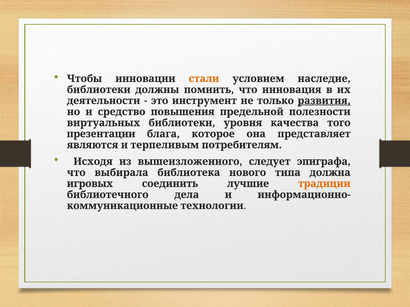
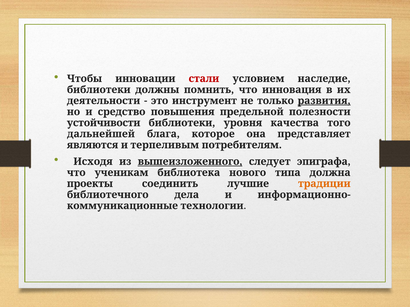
стали colour: orange -> red (204, 79)
виртуальных: виртуальных -> устойчивости (104, 123)
презентации: презентации -> дальнейшей (101, 134)
вышеизложенного underline: none -> present (190, 162)
выбирала: выбирала -> ученикам (121, 173)
игровых: игровых -> проекты (90, 184)
